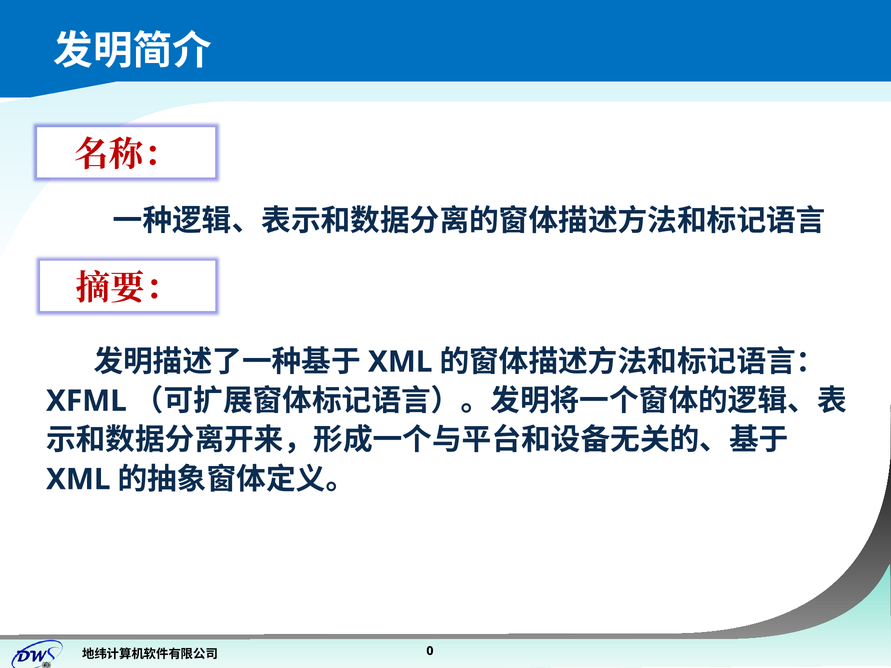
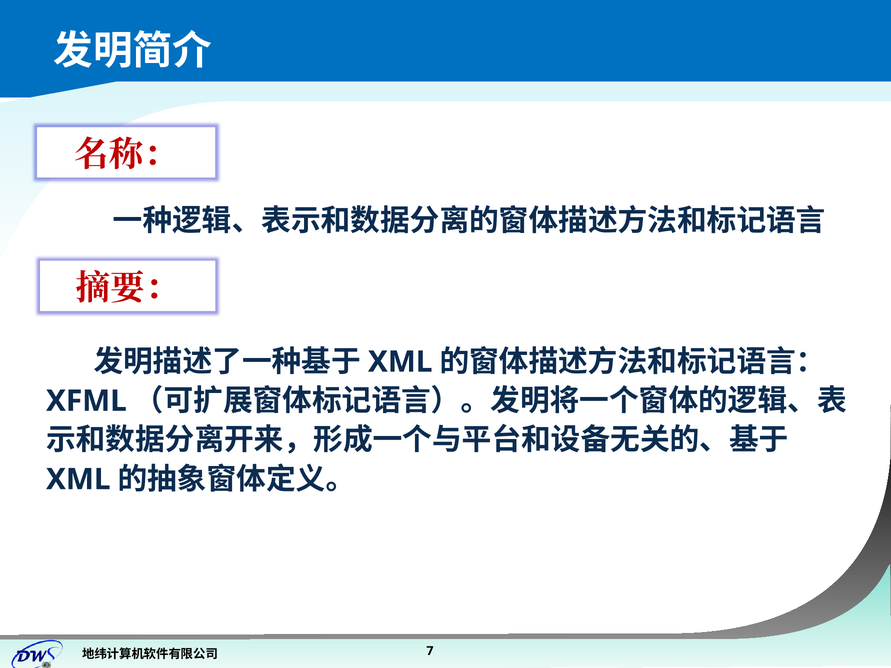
0: 0 -> 7 (430, 651)
